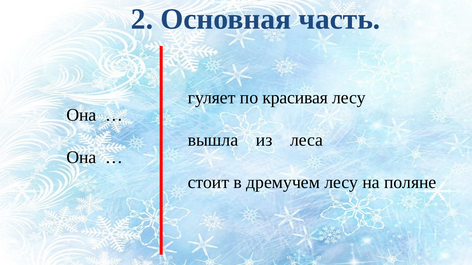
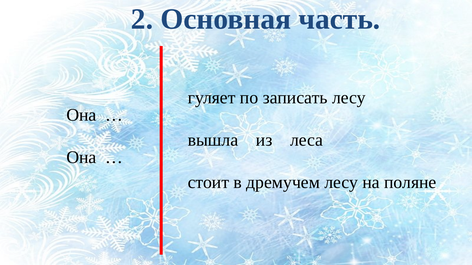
красивая: красивая -> записать (295, 98)
